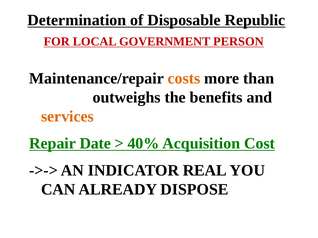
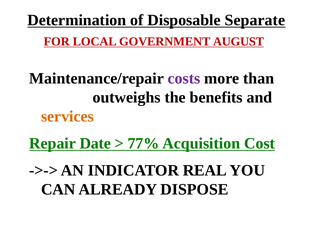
Republic: Republic -> Separate (255, 20)
PERSON: PERSON -> AUGUST (238, 42)
costs colour: orange -> purple (184, 78)
40%: 40% -> 77% (143, 144)
